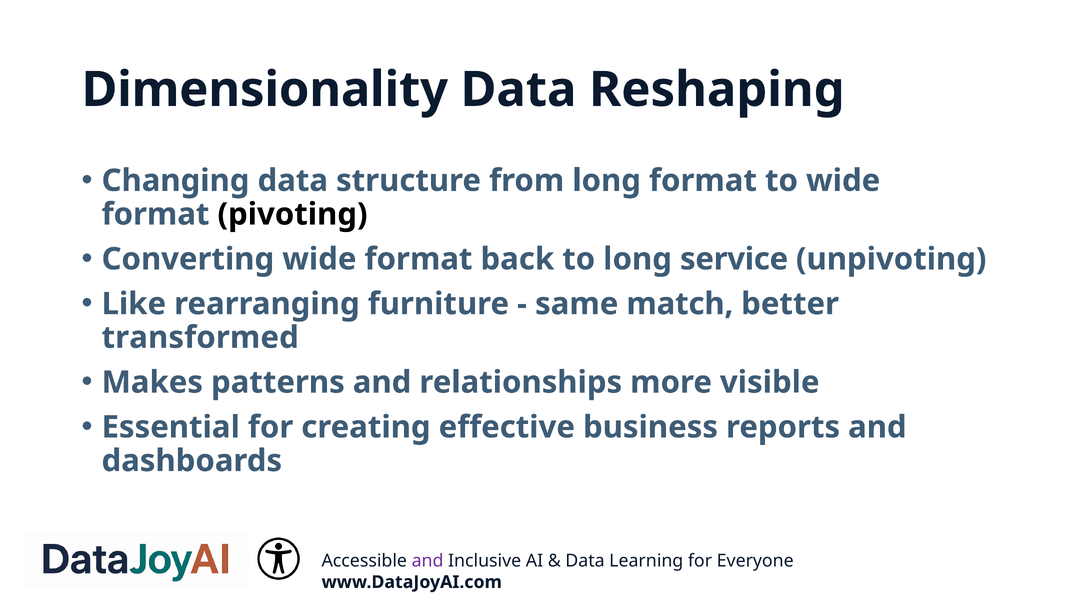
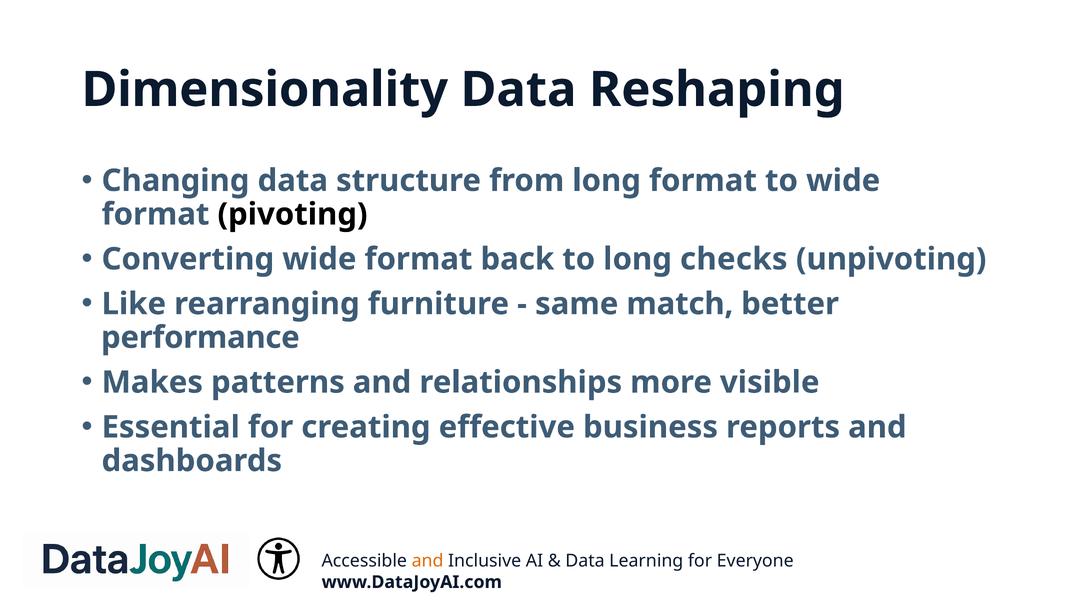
service: service -> checks (734, 259)
transformed: transformed -> performance (200, 338)
and colour: purple -> orange (428, 561)
